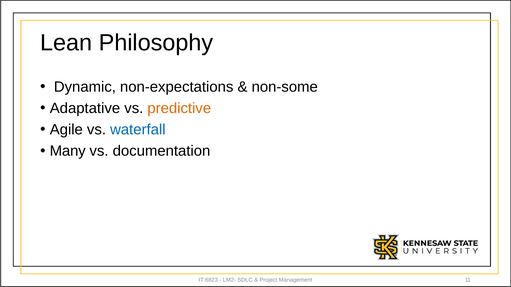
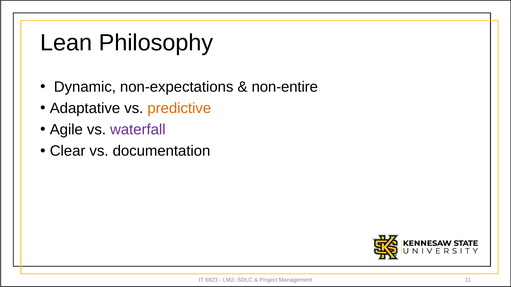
non-some: non-some -> non-entire (285, 87)
waterfall colour: blue -> purple (138, 130)
Many: Many -> Clear (68, 151)
